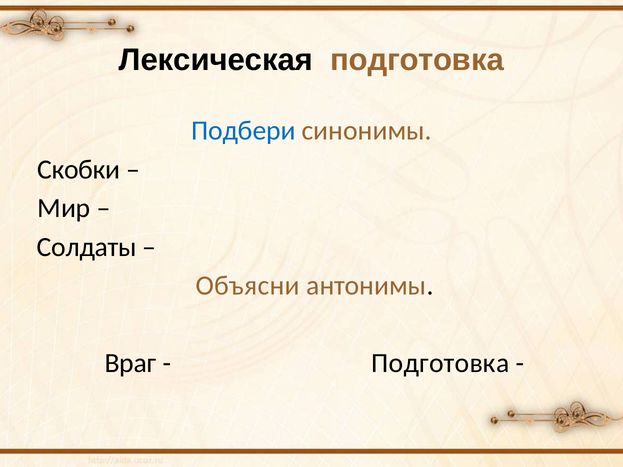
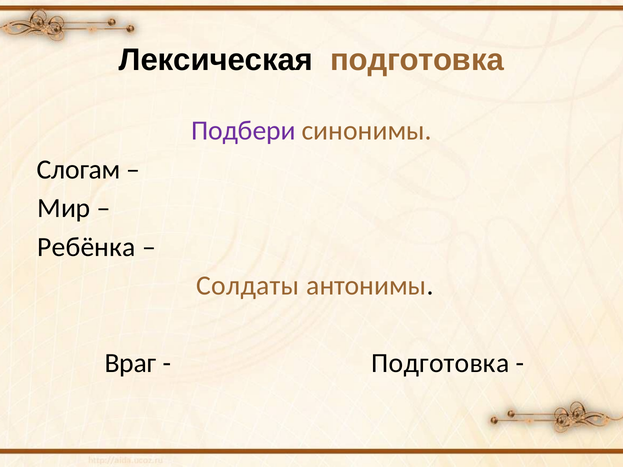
Подбери colour: blue -> purple (243, 131)
Скобки: Скобки -> Слогам (79, 170)
Солдаты: Солдаты -> Ребёнка (87, 247)
Объясни: Объясни -> Солдаты (248, 286)
